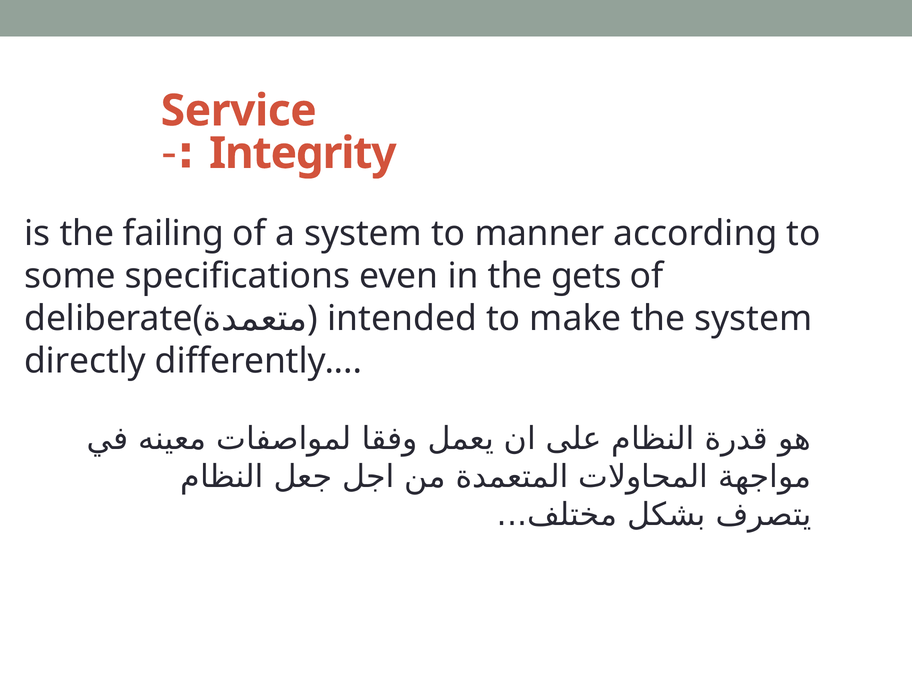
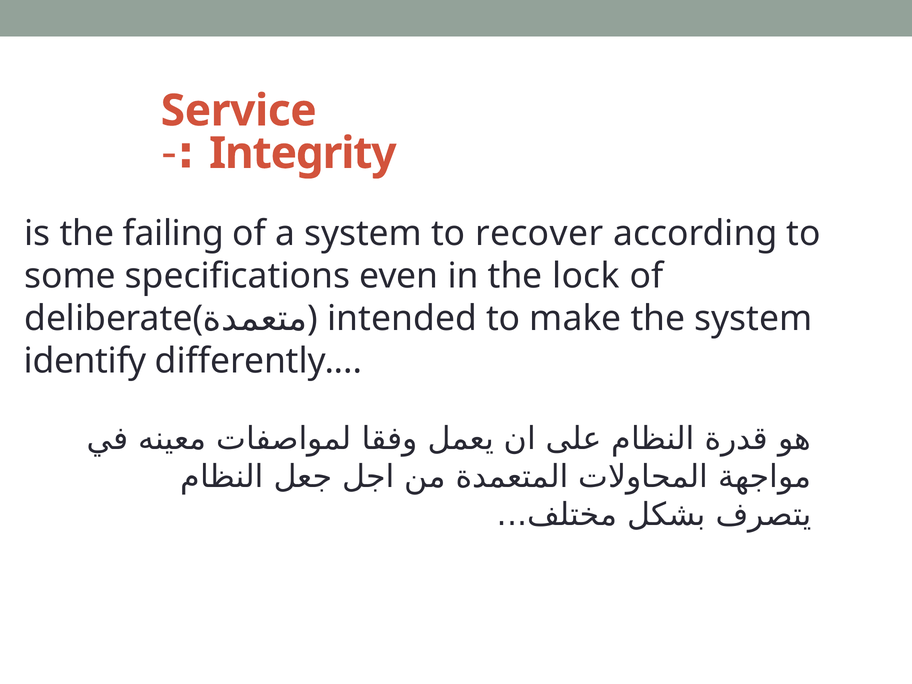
manner: manner -> recover (539, 234)
gets: gets -> lock (586, 276)
directly: directly -> identify (85, 361)
